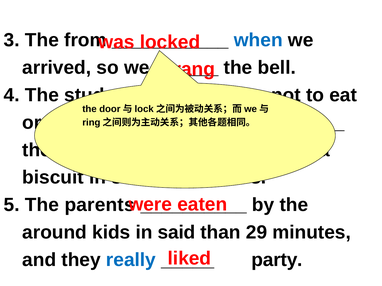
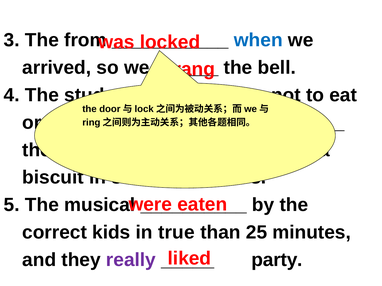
parents: parents -> musical (100, 205)
around: around -> correct (55, 233)
said: said -> true (176, 233)
29: 29 -> 25 (257, 233)
really colour: blue -> purple (131, 260)
